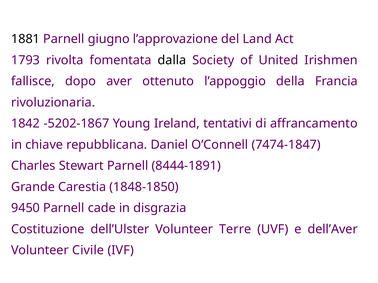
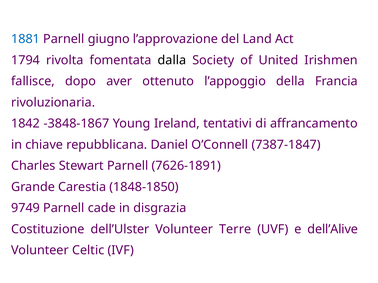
1881 colour: black -> blue (26, 39)
1793: 1793 -> 1794 (26, 60)
-5202-1867: -5202-1867 -> -3848-1867 (76, 124)
7474-1847: 7474-1847 -> 7387-1847 (286, 145)
8444-1891: 8444-1891 -> 7626-1891 (186, 166)
9450: 9450 -> 9749 (26, 208)
dell’Aver: dell’Aver -> dell’Alive (333, 230)
Civile: Civile -> Celtic (88, 251)
